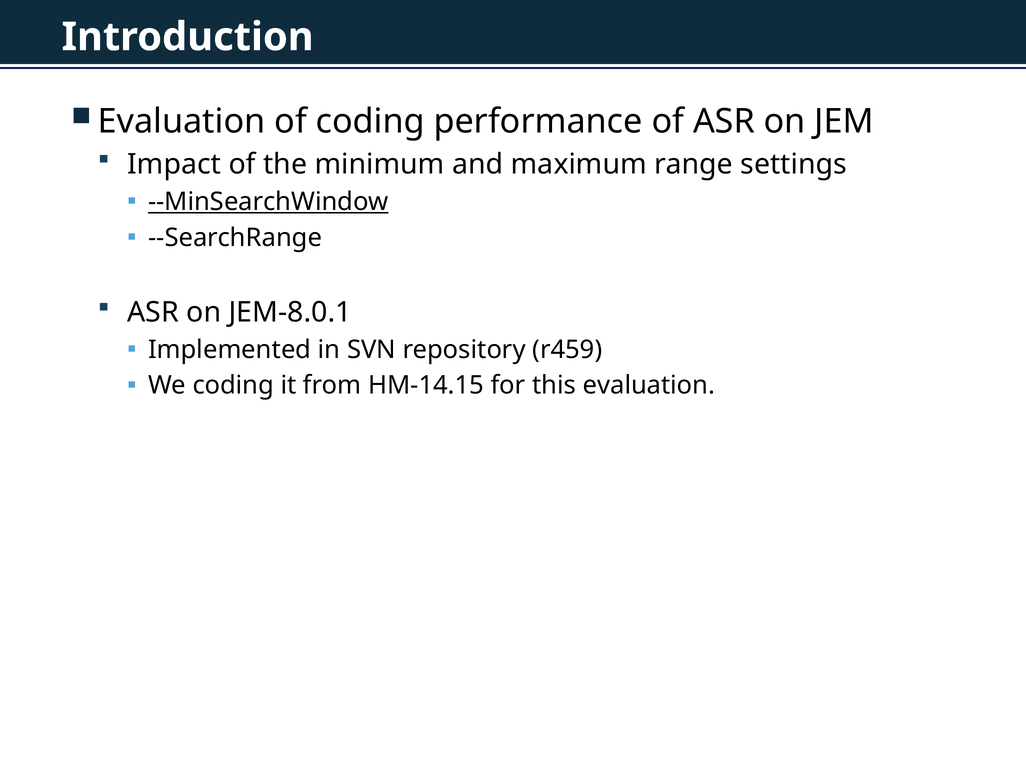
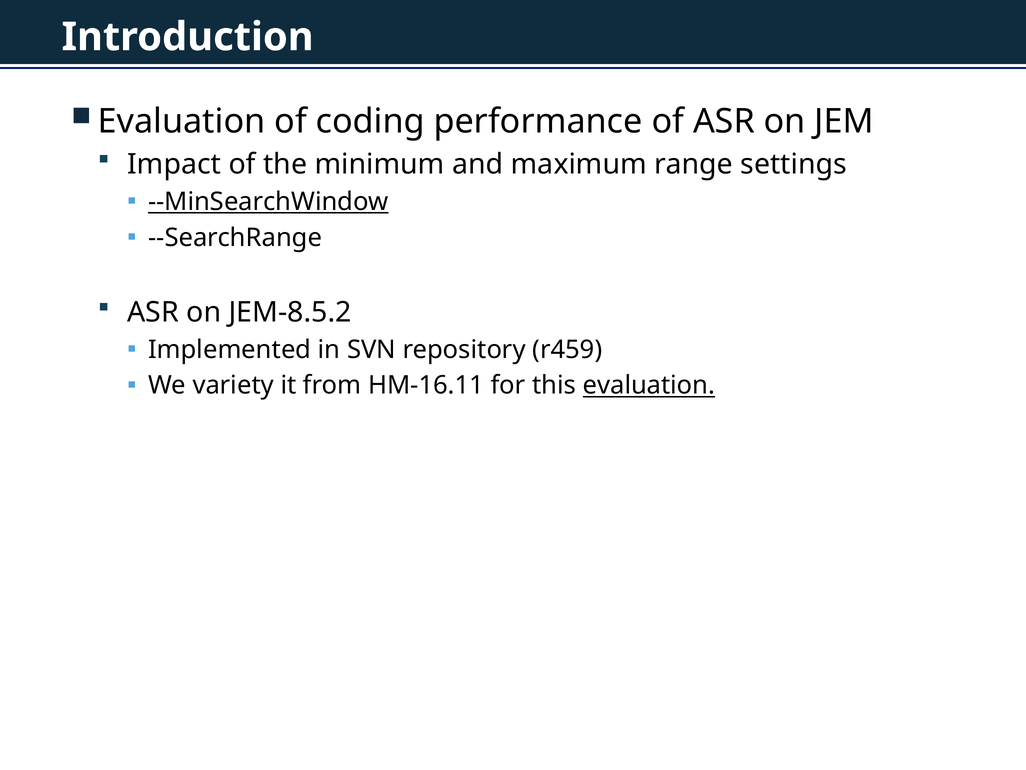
JEM-8.0.1: JEM-8.0.1 -> JEM-8.5.2 (290, 312)
We coding: coding -> variety (233, 385)
HM-14.15: HM-14.15 -> HM-16.11 (426, 385)
evaluation underline: none -> present (649, 385)
